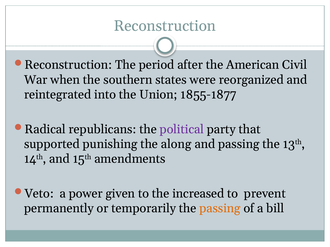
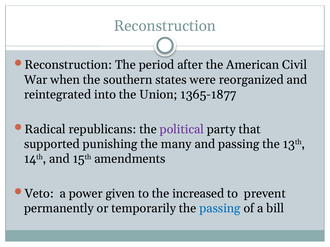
1855-1877: 1855-1877 -> 1365-1877 (208, 95)
along: along -> many (176, 144)
passing colour: orange -> blue (220, 209)
